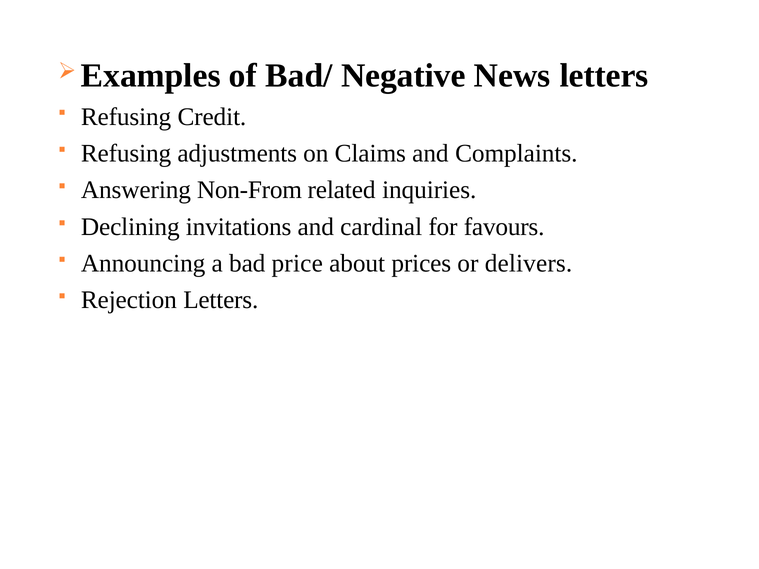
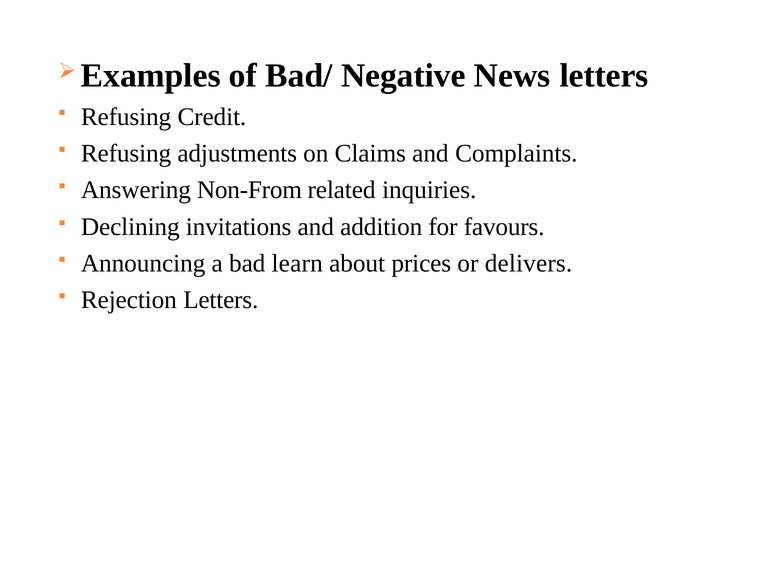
cardinal: cardinal -> addition (381, 227)
price: price -> learn (297, 264)
